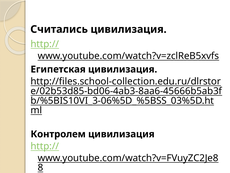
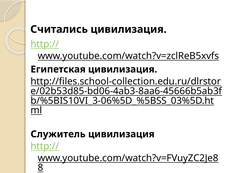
Контролем: Контролем -> Служитель (58, 134)
